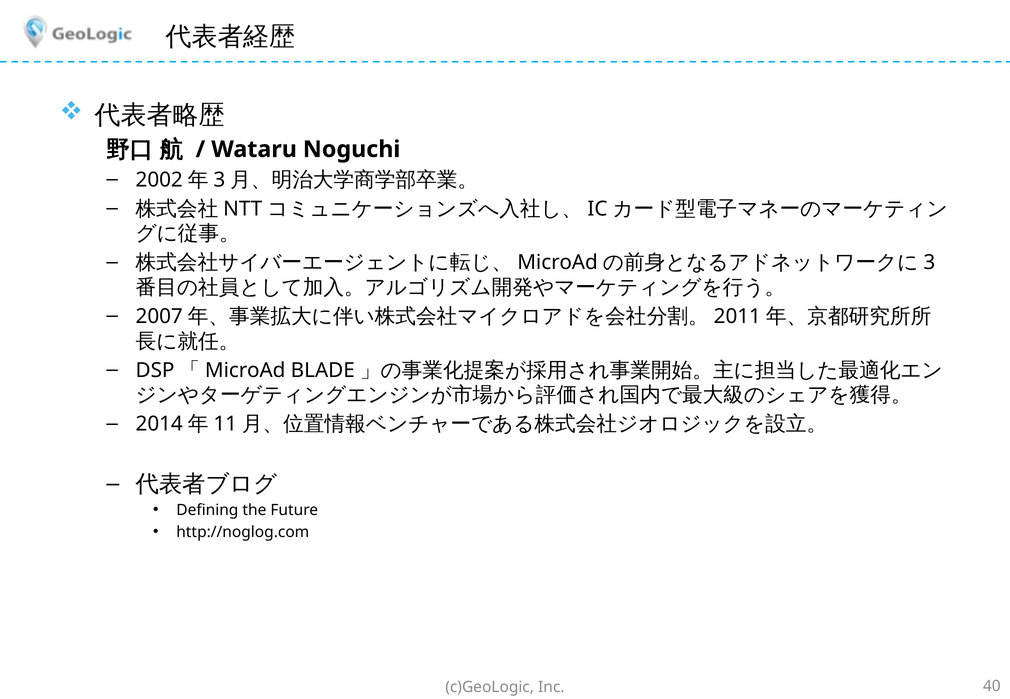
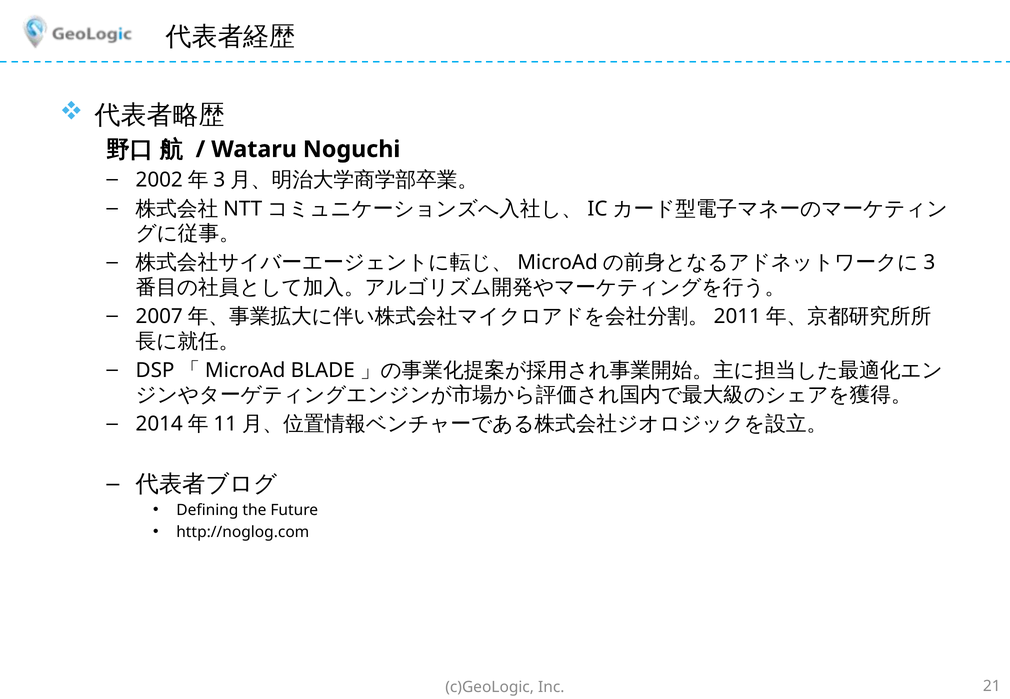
40: 40 -> 21 (992, 686)
